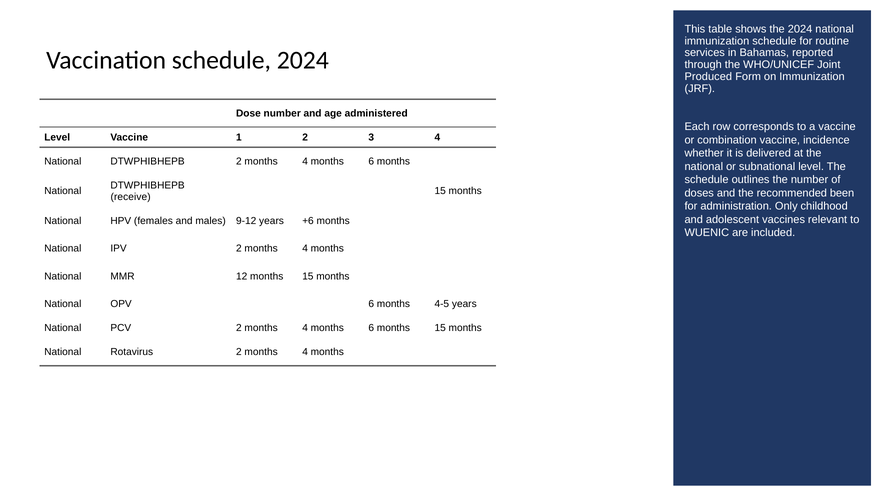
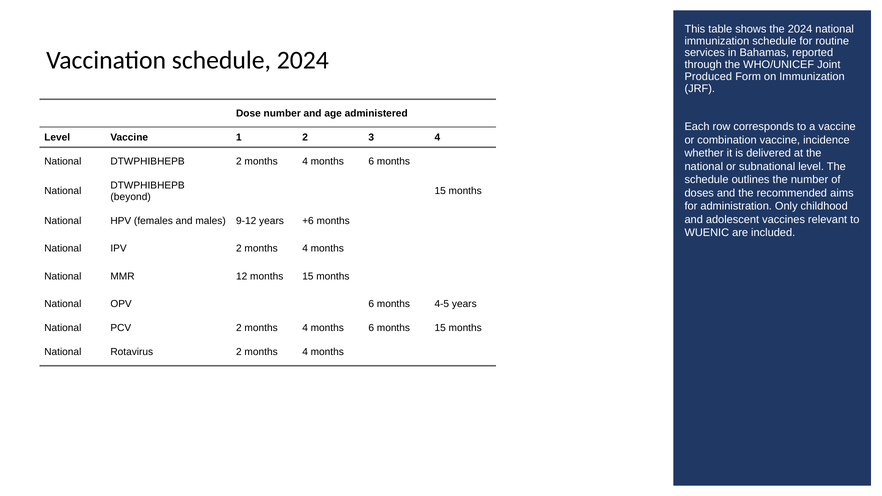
been: been -> aims (842, 193)
receive: receive -> beyond (131, 197)
